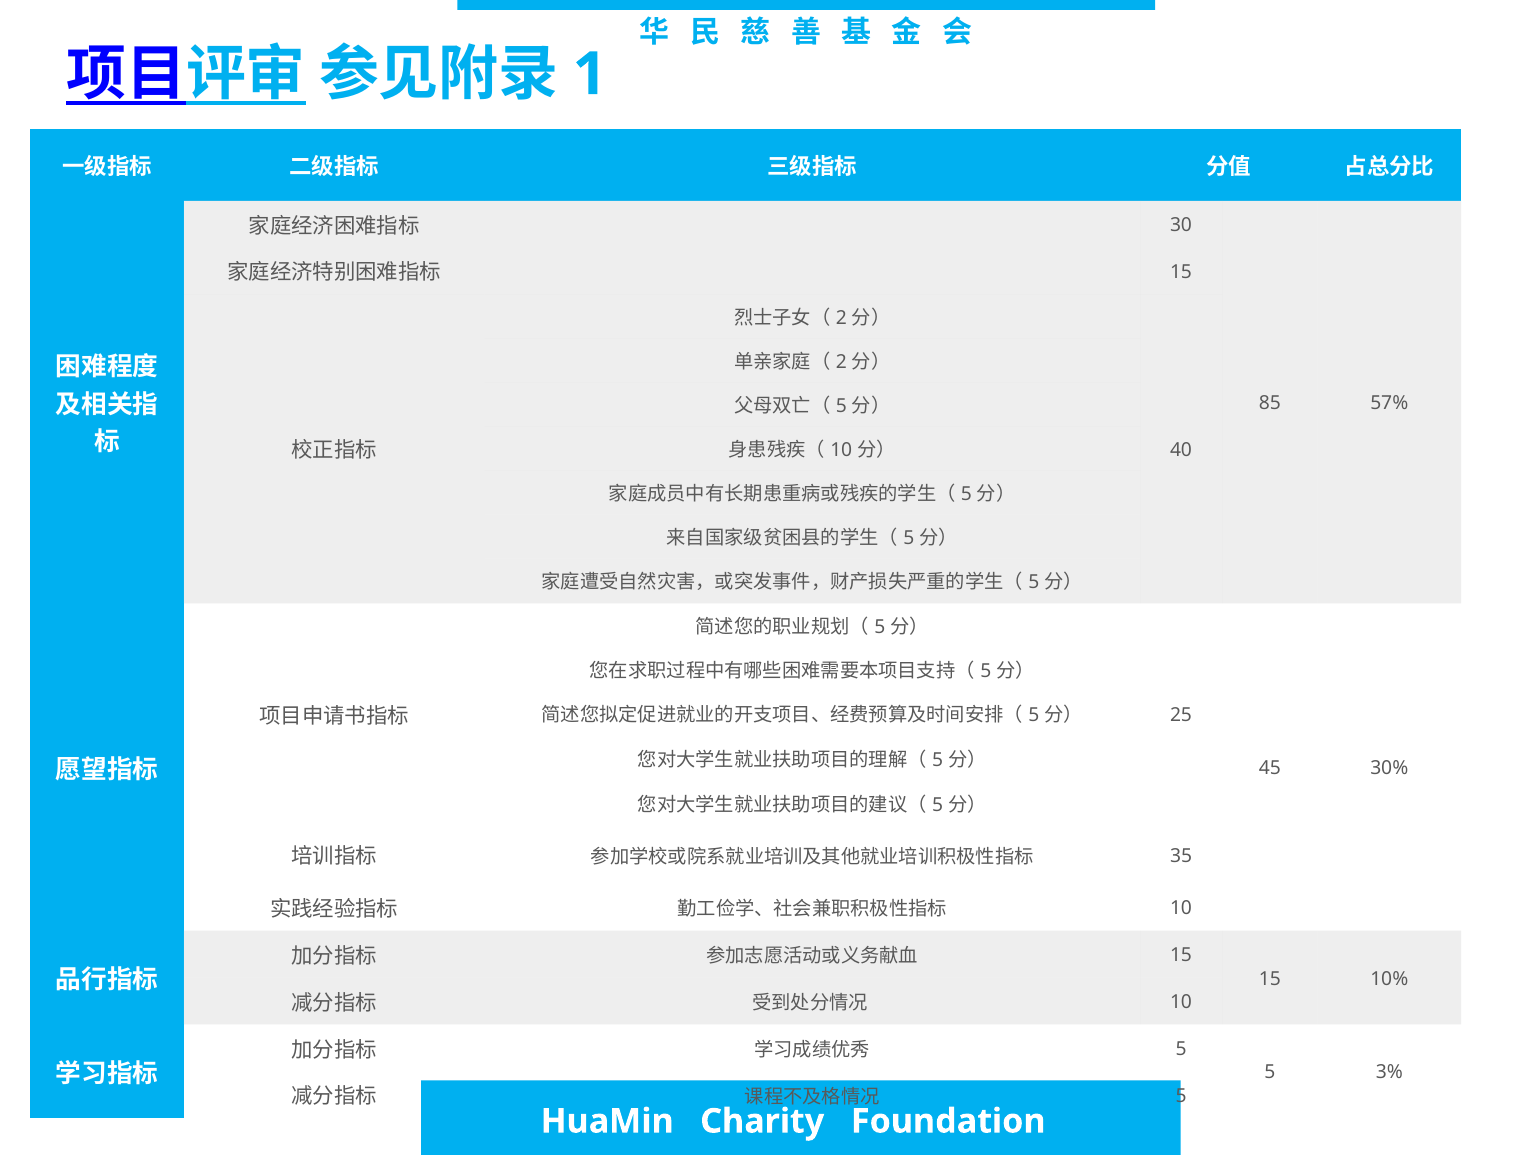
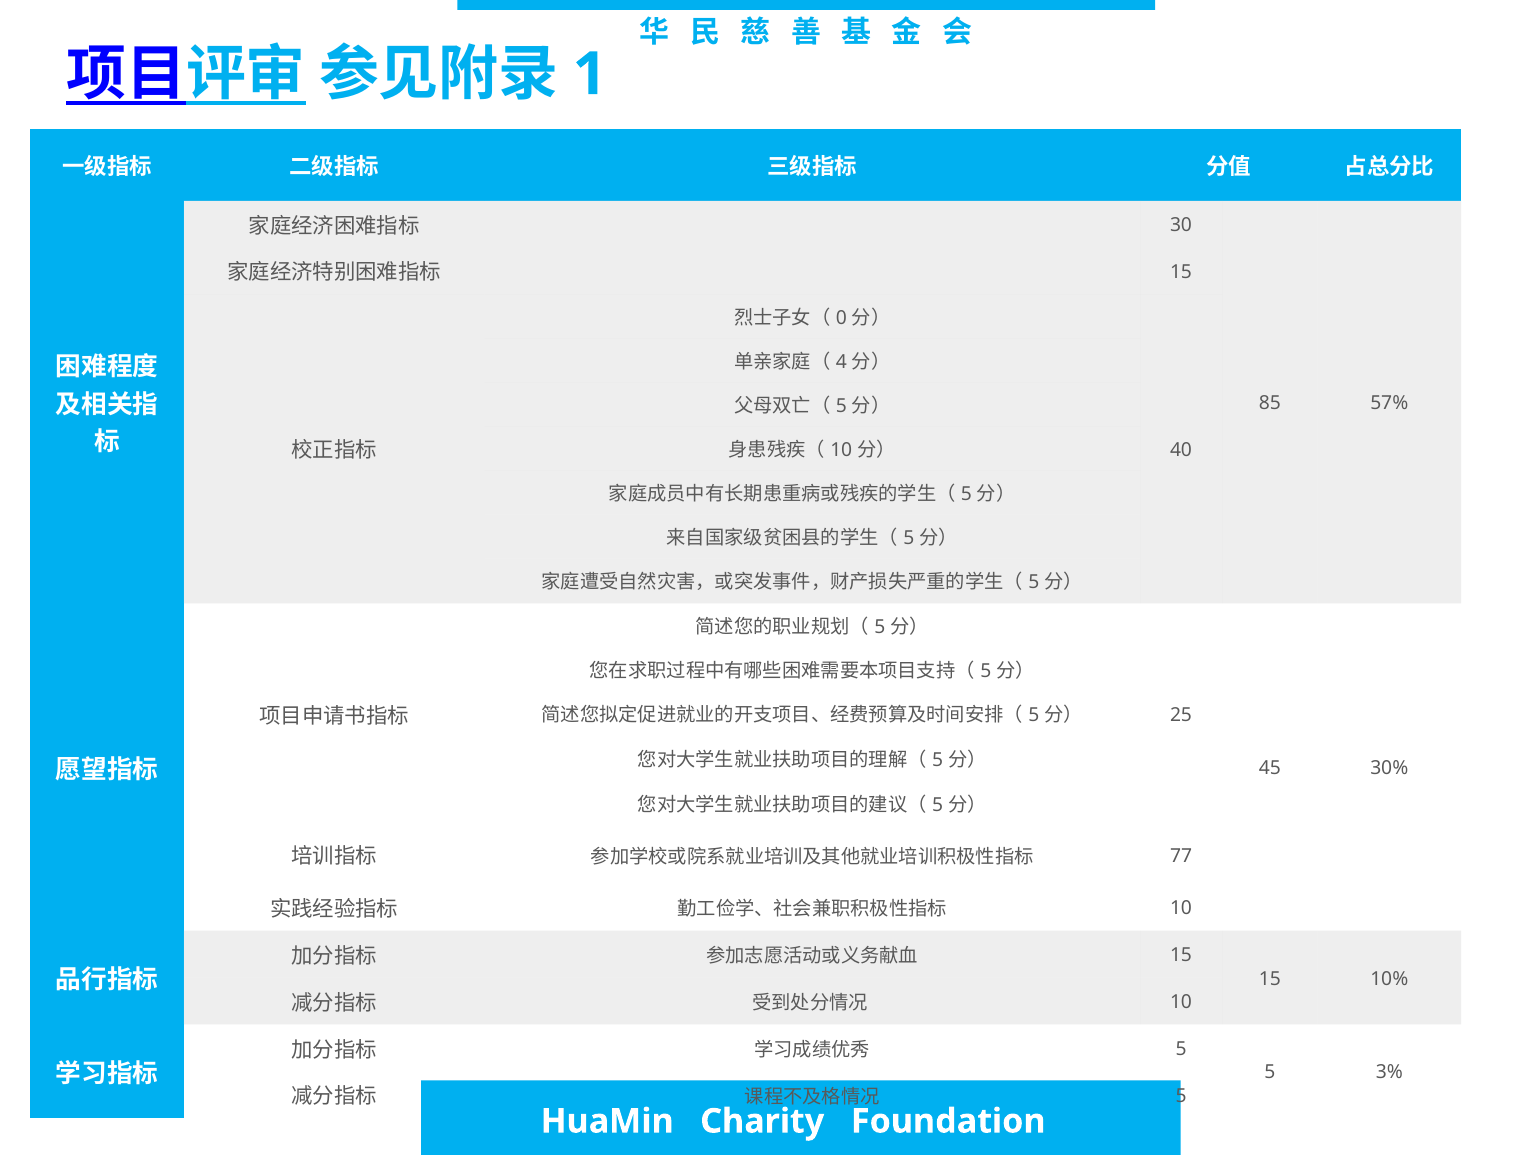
2: 2 -> 0 (841, 318)
2: 2 -> 4 (841, 362)
35: 35 -> 77 (1181, 856)
